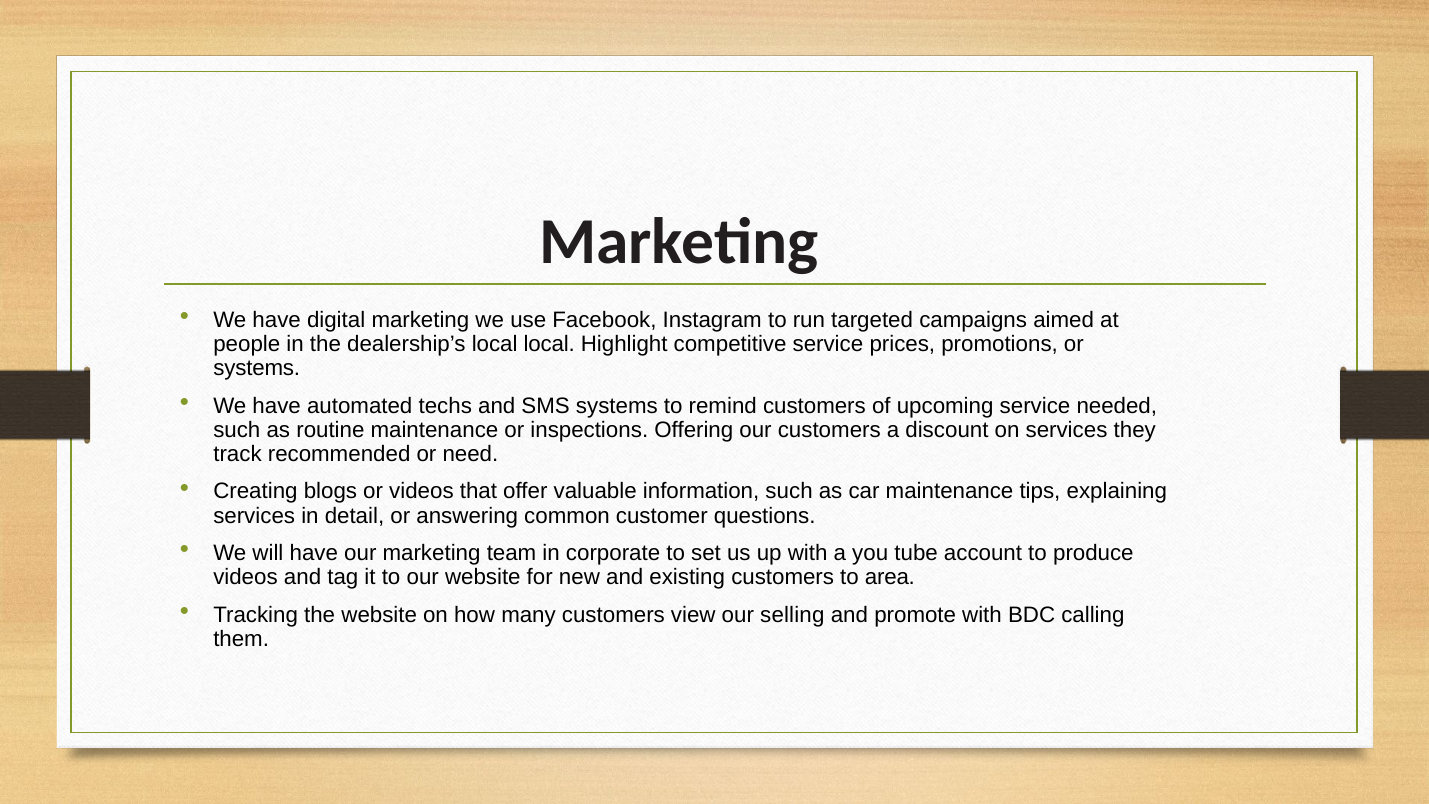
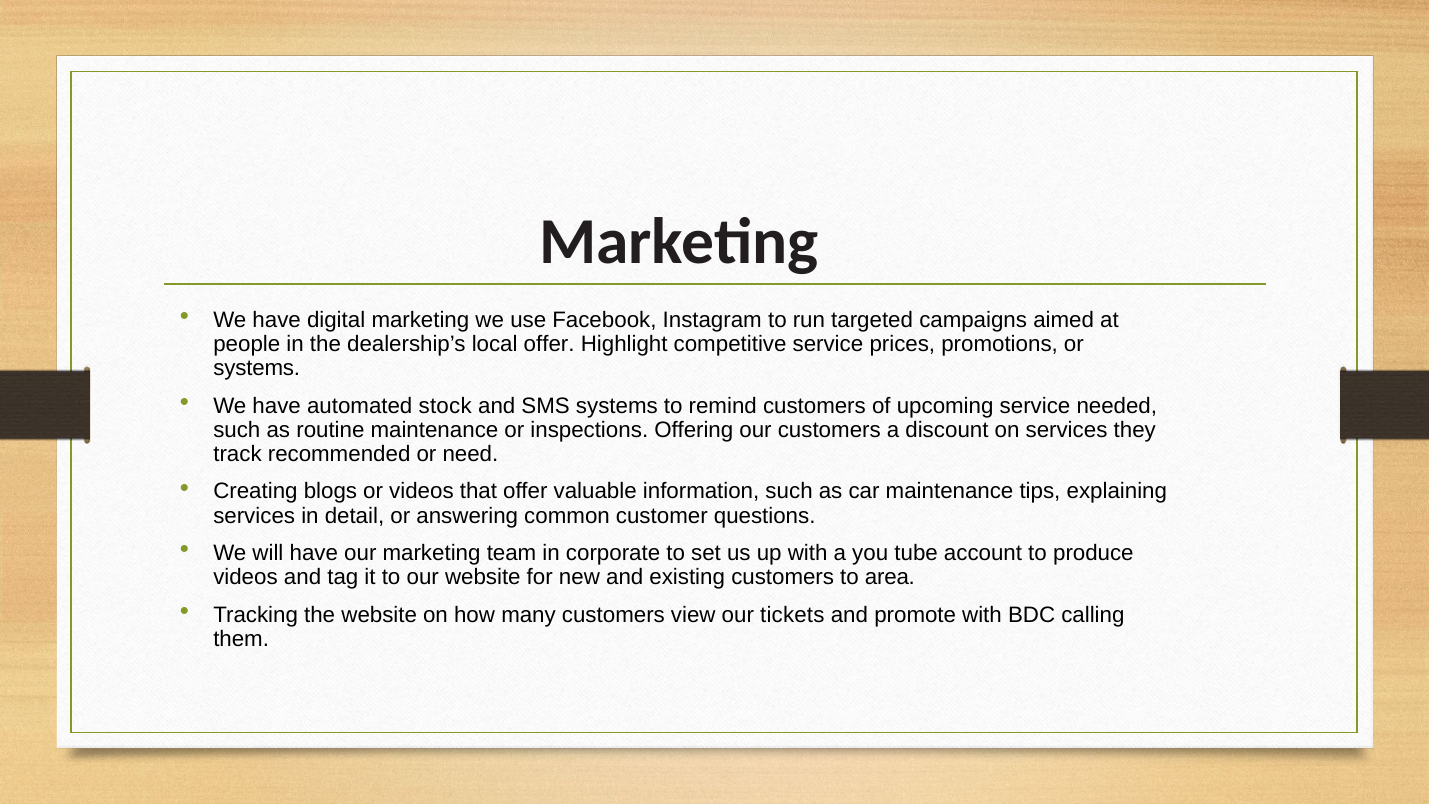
local local: local -> offer (549, 344)
techs: techs -> stock (445, 406)
selling: selling -> tickets (792, 615)
